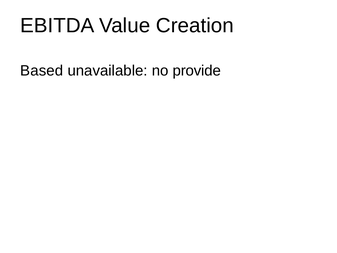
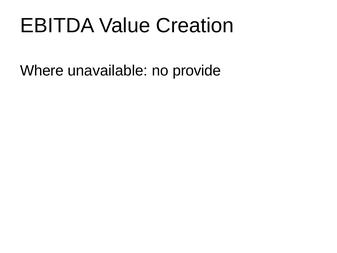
Based: Based -> Where (42, 71)
